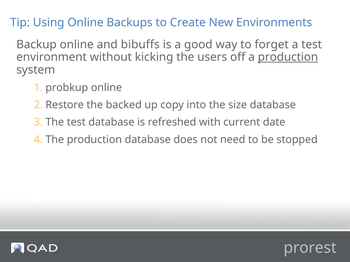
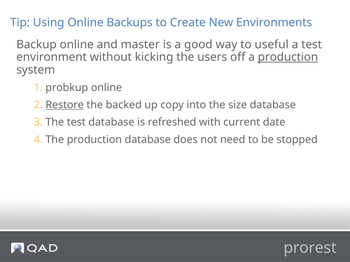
bibuffs: bibuffs -> master (140, 45)
forget: forget -> useful (272, 45)
Restore underline: none -> present (65, 105)
